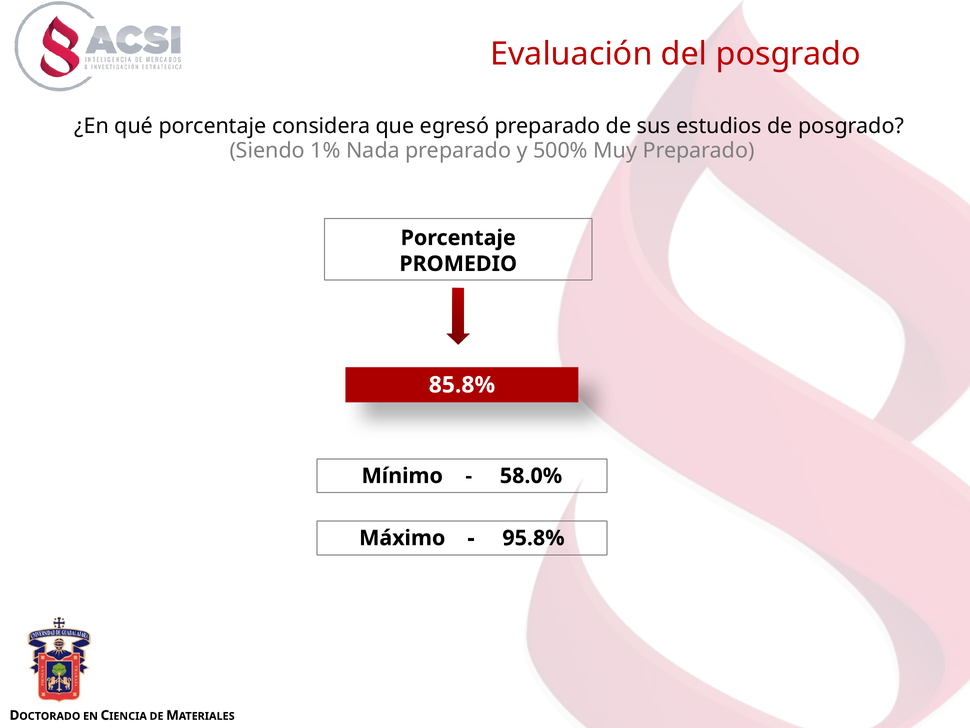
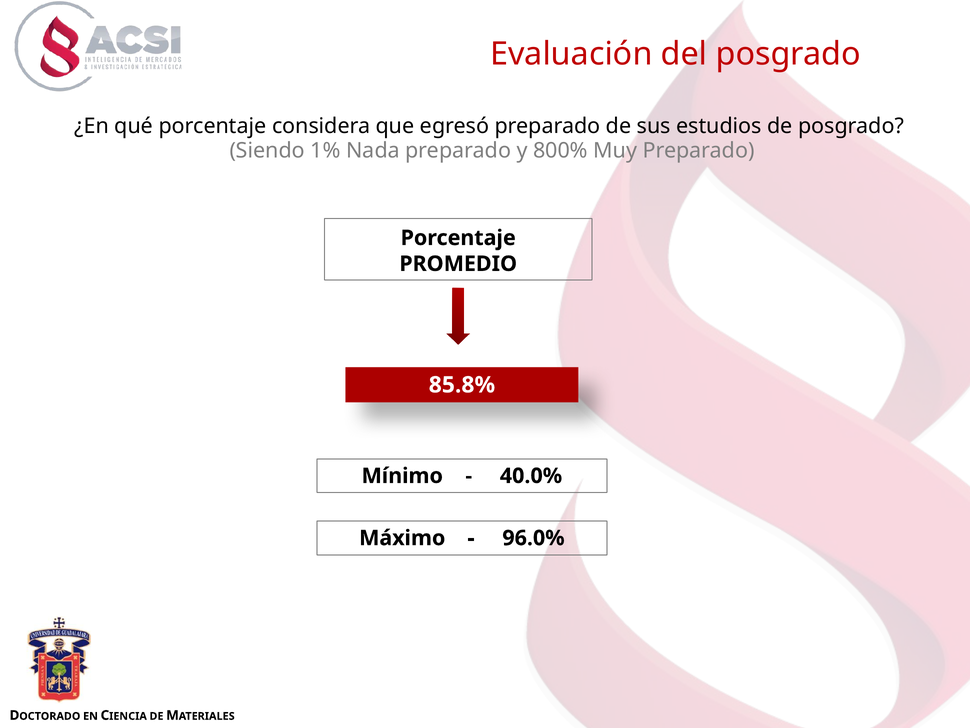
500%: 500% -> 800% (560, 150)
58.0%: 58.0% -> 40.0% (531, 476)
95.8%: 95.8% -> 96.0% (533, 538)
